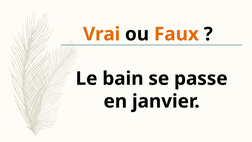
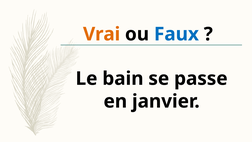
Faux colour: orange -> blue (176, 34)
